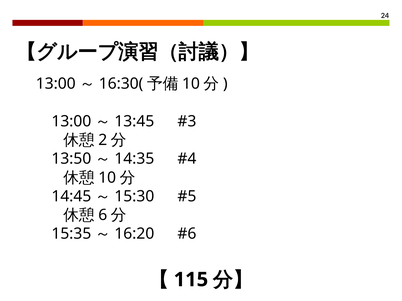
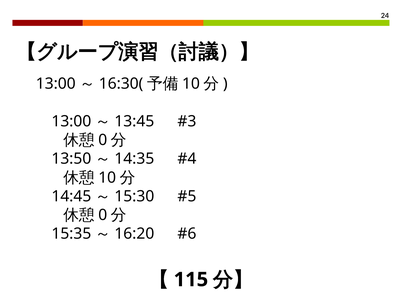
2: 2 -> 0 (103, 140)
6: 6 -> 0 (103, 215)
